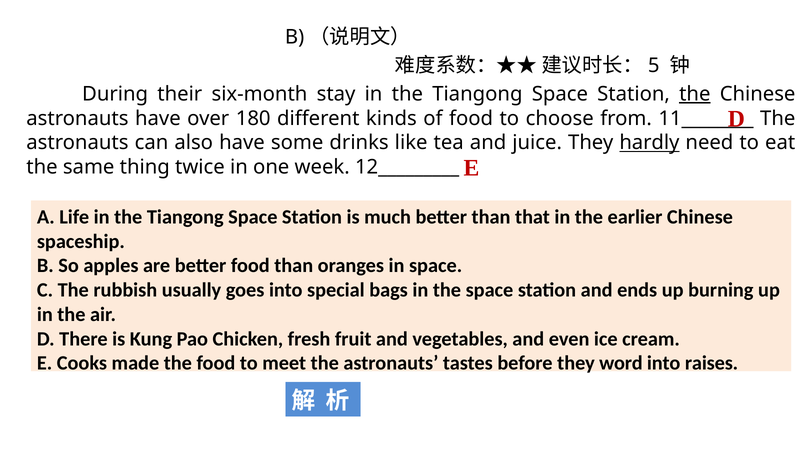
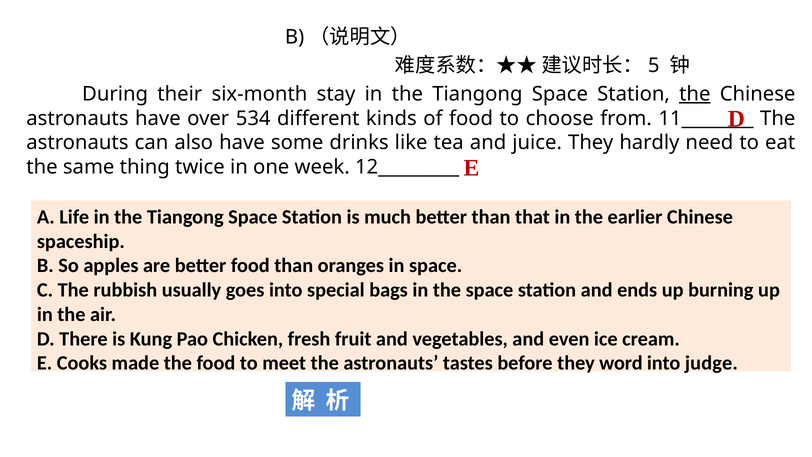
180: 180 -> 534 (253, 118)
hardly underline: present -> none (649, 143)
raises: raises -> judge (711, 363)
